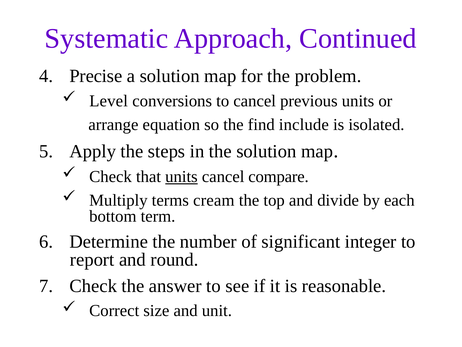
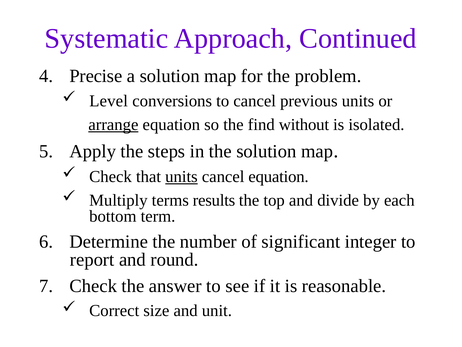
arrange underline: none -> present (113, 125)
include: include -> without (304, 125)
cancel compare: compare -> equation (279, 176)
cream: cream -> results (214, 200)
